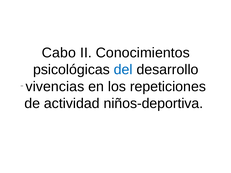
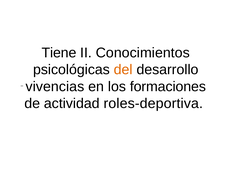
Cabo: Cabo -> Tiene (59, 53)
del colour: blue -> orange (123, 70)
repeticiones: repeticiones -> formaciones (168, 87)
niños-deportiva: niños-deportiva -> roles-deportiva (153, 104)
